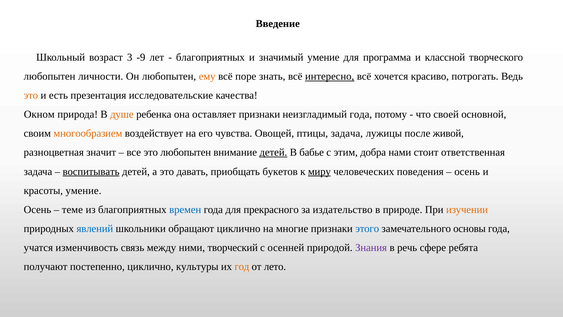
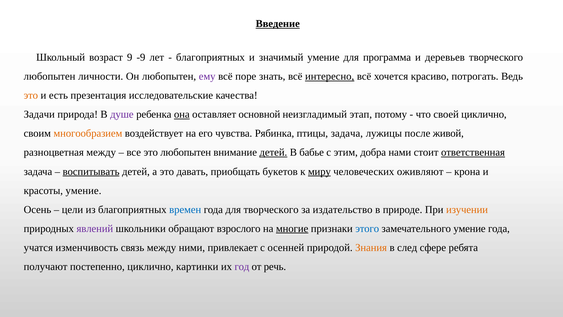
Введение underline: none -> present (278, 24)
3: 3 -> 9 (130, 57)
классной: классной -> деревьев (445, 57)
ему colour: orange -> purple (207, 76)
Окном: Окном -> Задачи (39, 114)
душе colour: orange -> purple (122, 114)
она underline: none -> present (182, 114)
оставляет признаки: признаки -> основной (259, 114)
неизгладимый года: года -> этап (361, 114)
своей основной: основной -> циклично (484, 114)
Овощей: Овощей -> Рябинка (275, 133)
разноцветная значит: значит -> между (101, 152)
ответственная underline: none -> present (473, 152)
поведения: поведения -> оживляют (420, 171)
осень: осень -> крона (467, 171)
теме: теме -> цели (72, 209)
для прекрасного: прекрасного -> творческого (271, 209)
явлений colour: blue -> purple (95, 228)
обращают циклично: циклично -> взрослого (239, 228)
многие underline: none -> present (292, 228)
замечательного основы: основы -> умение (470, 228)
творческий: творческий -> привлекает (233, 247)
Знания colour: purple -> orange (371, 247)
речь: речь -> след (407, 247)
культуры: культуры -> картинки (197, 266)
год colour: orange -> purple (242, 266)
лето: лето -> речь (275, 266)
